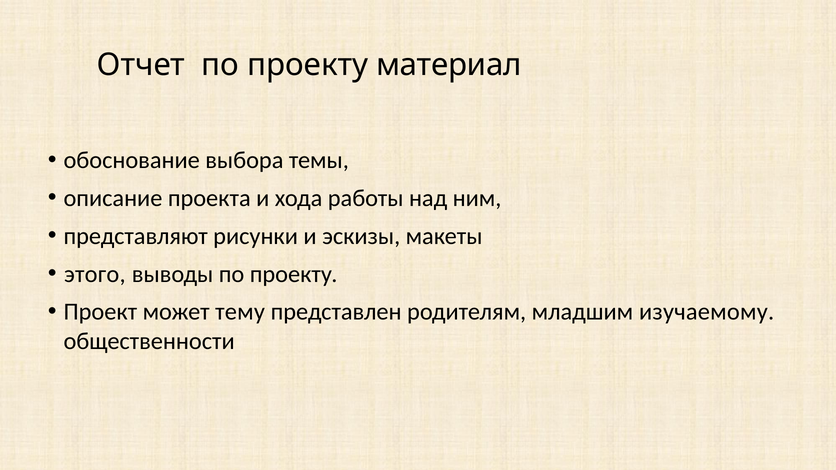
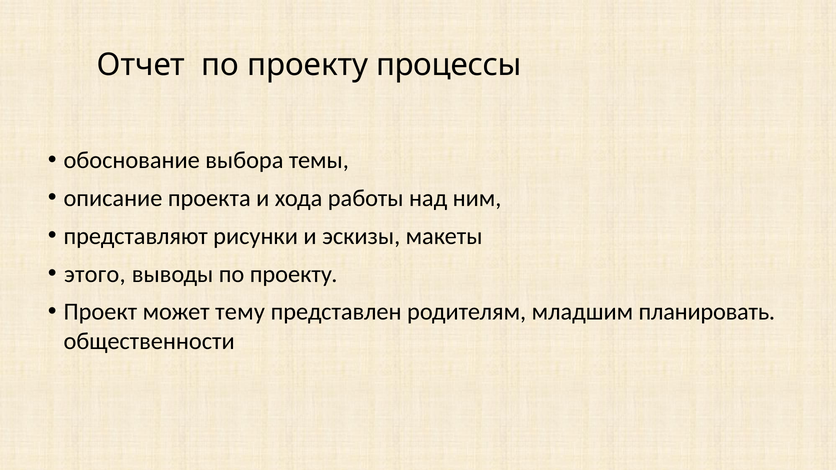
материал: материал -> процессы (449, 65)
изучаемому: изучаемому -> планировать (707, 312)
